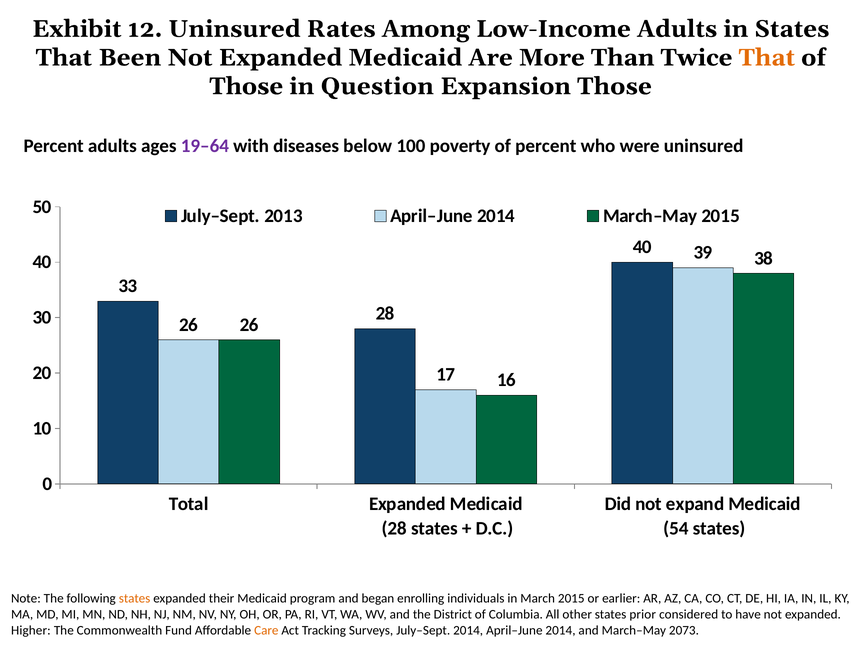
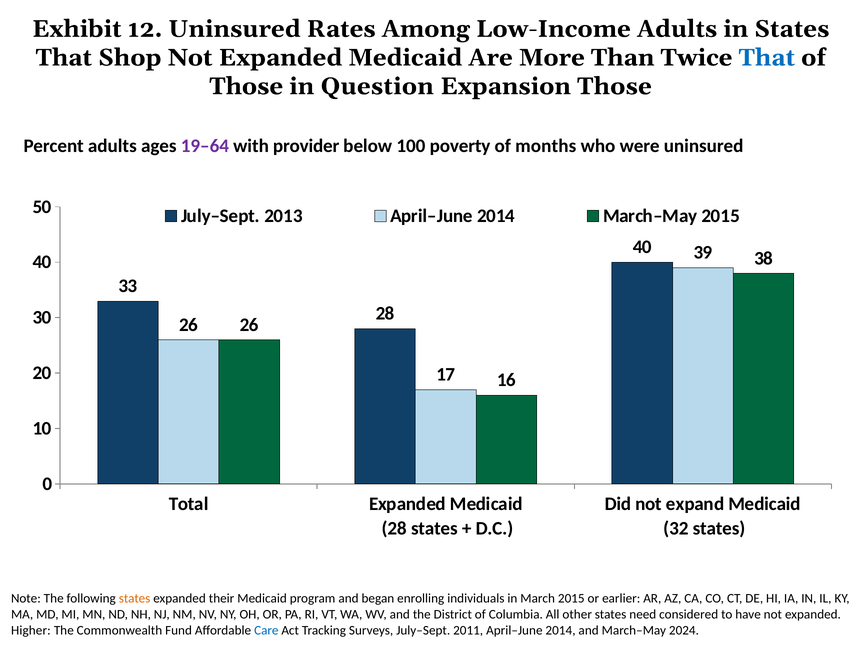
Been: Been -> Shop (130, 58)
That colour: orange -> blue (767, 58)
diseases: diseases -> provider (306, 146)
of percent: percent -> months (546, 146)
54: 54 -> 32 (676, 529)
prior: prior -> need (643, 615)
Care colour: orange -> blue (266, 631)
July–Sept 2014: 2014 -> 2011 (468, 631)
2073: 2073 -> 2024 (684, 631)
